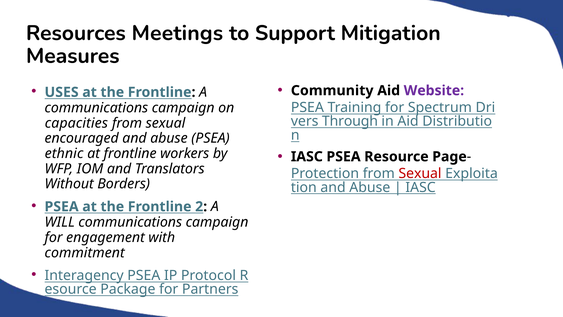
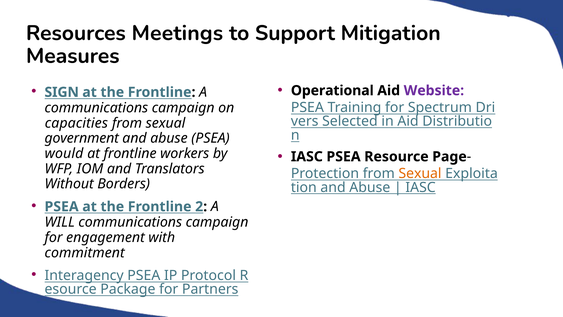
Community: Community -> Operational (332, 90)
USES: USES -> SIGN (62, 92)
Through: Through -> Selected (350, 121)
encouraged: encouraged -> government (82, 138)
ethnic: ethnic -> would (64, 153)
Sexual colour: red -> orange (420, 173)
